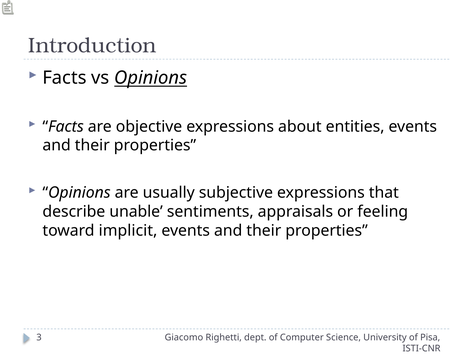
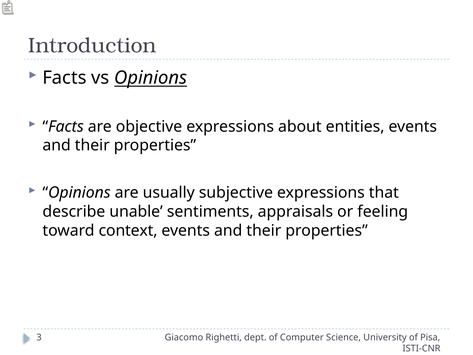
implicit: implicit -> context (128, 230)
